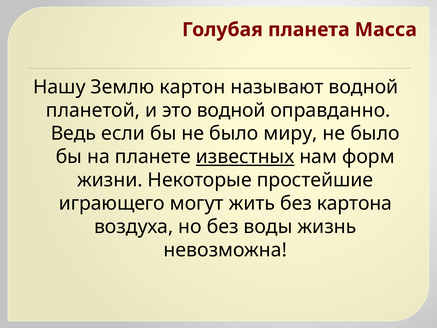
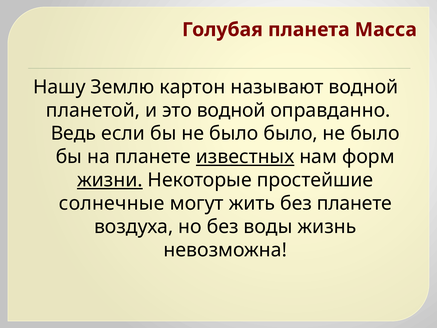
было миру: миру -> было (291, 133)
жизни underline: none -> present (110, 180)
играющего: играющего -> солнечные (112, 203)
без картона: картона -> планете (354, 203)
